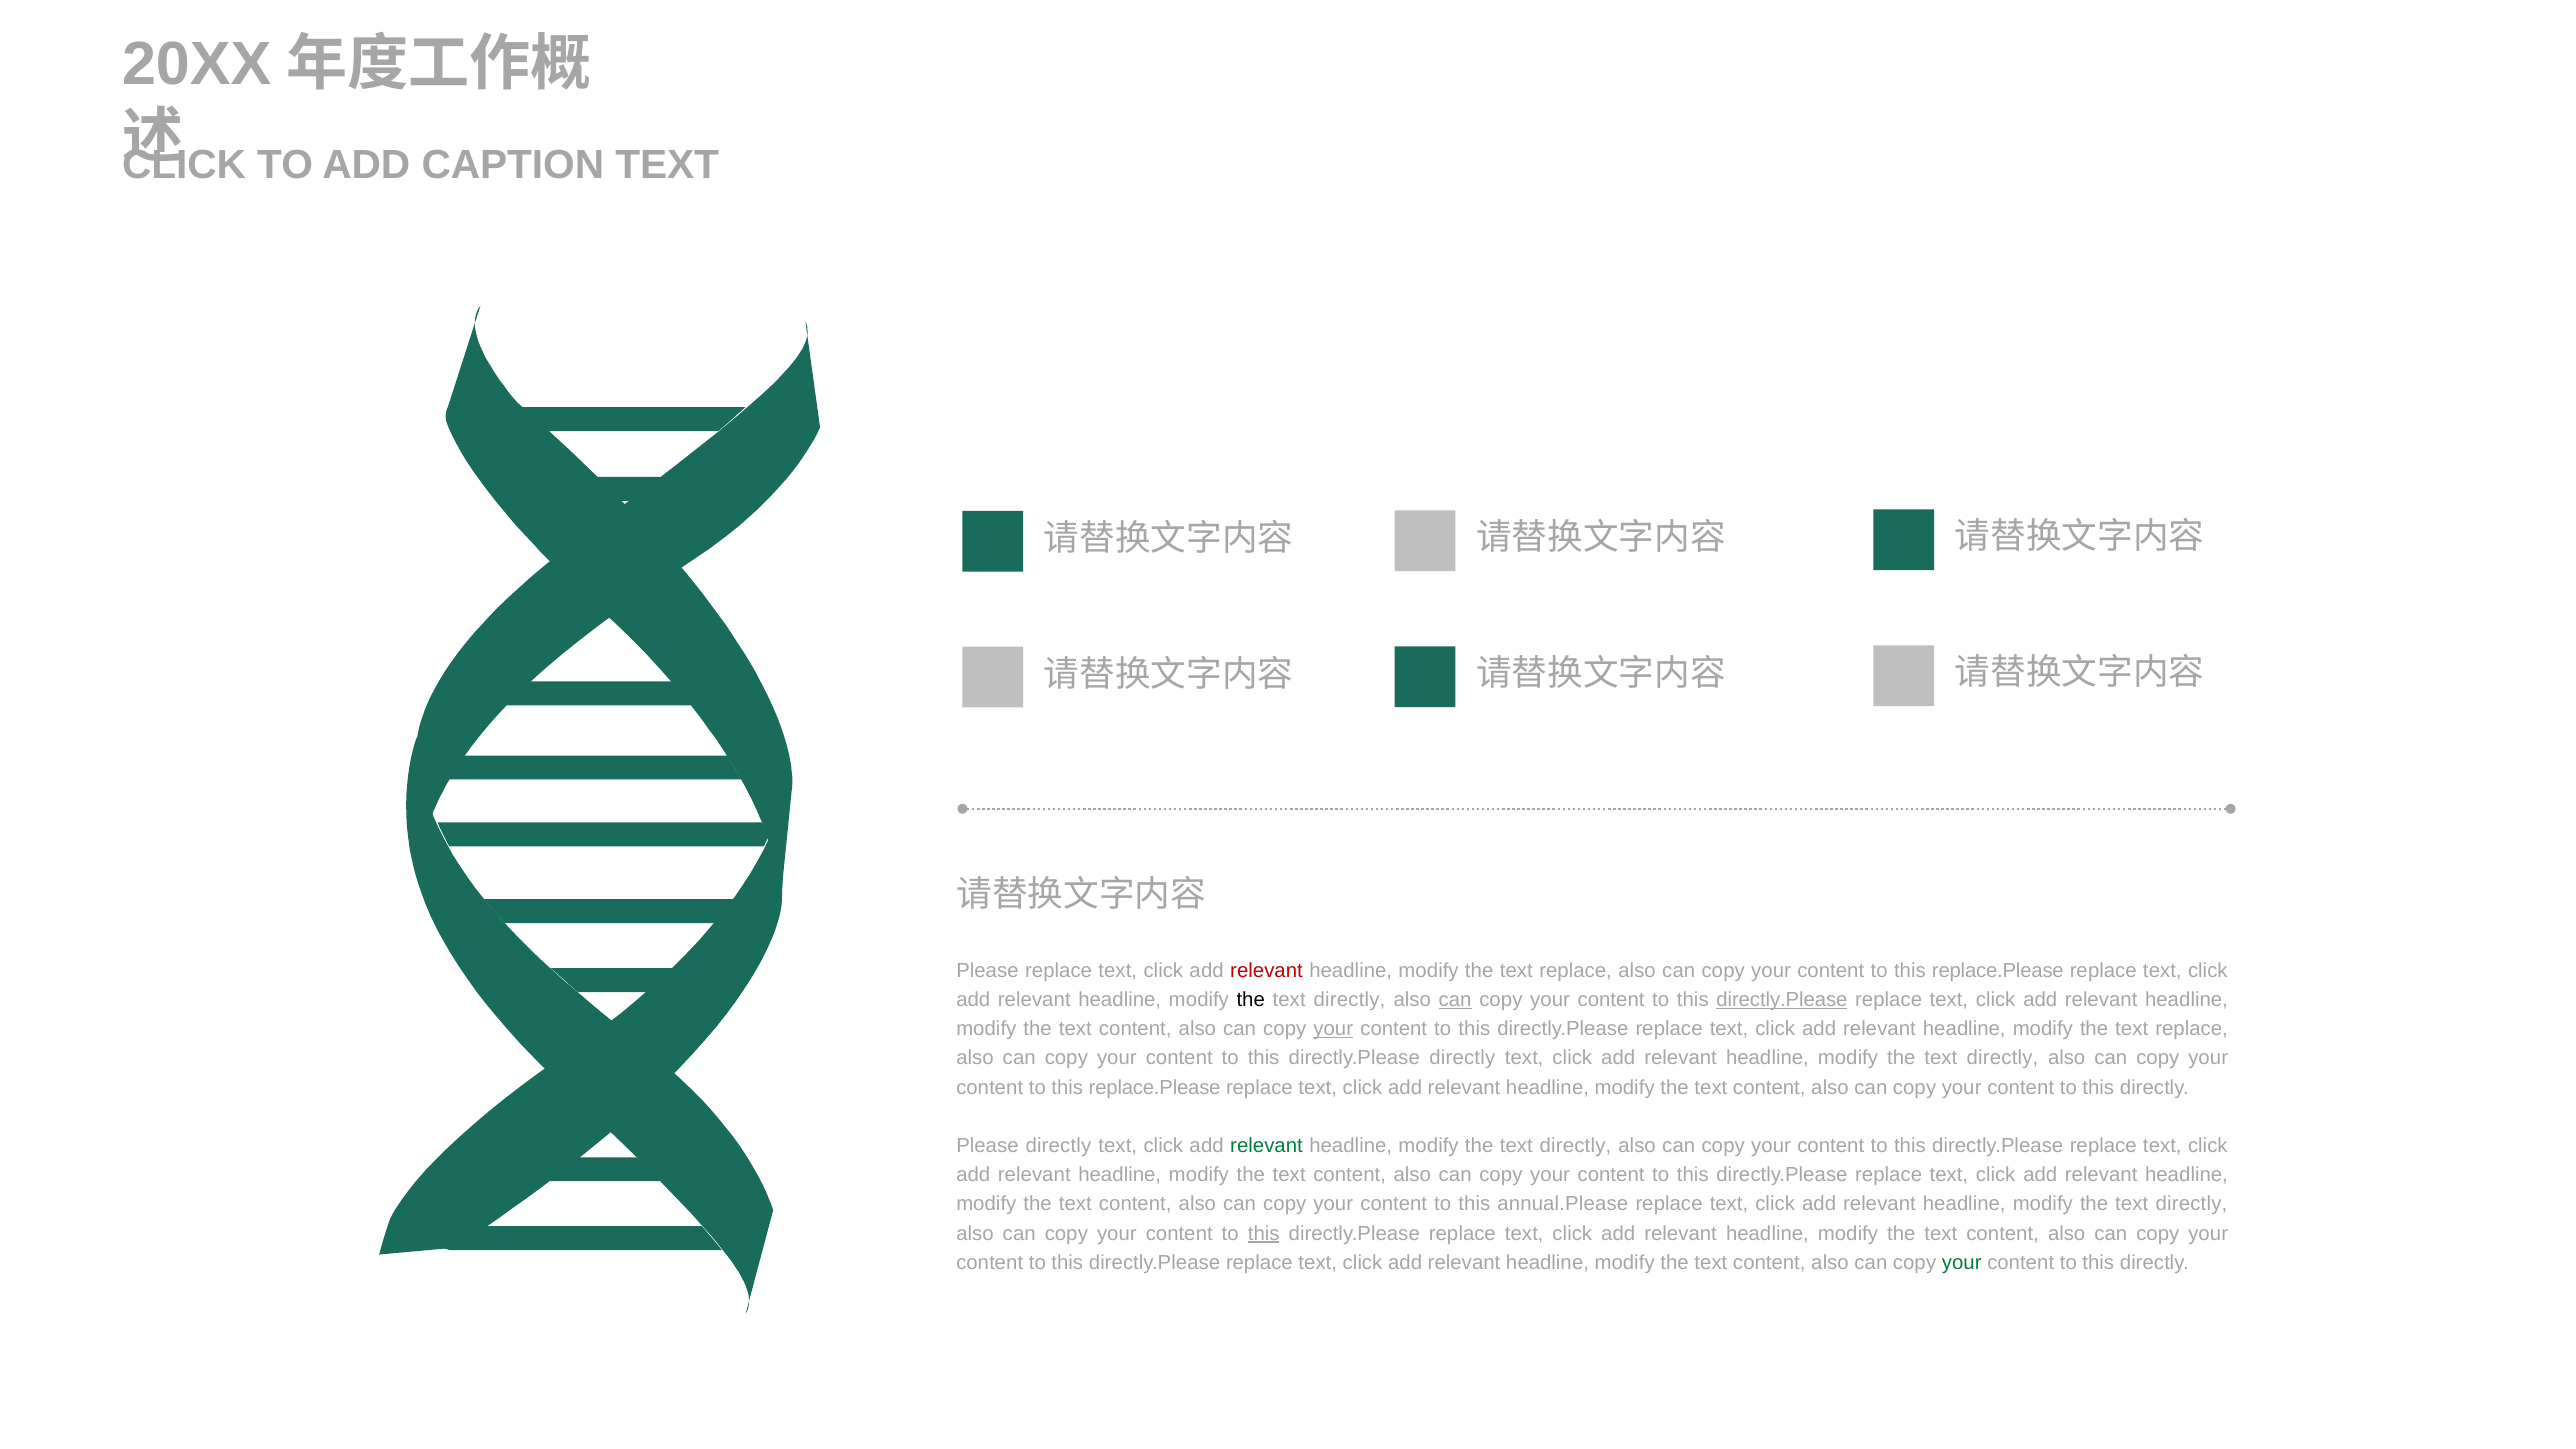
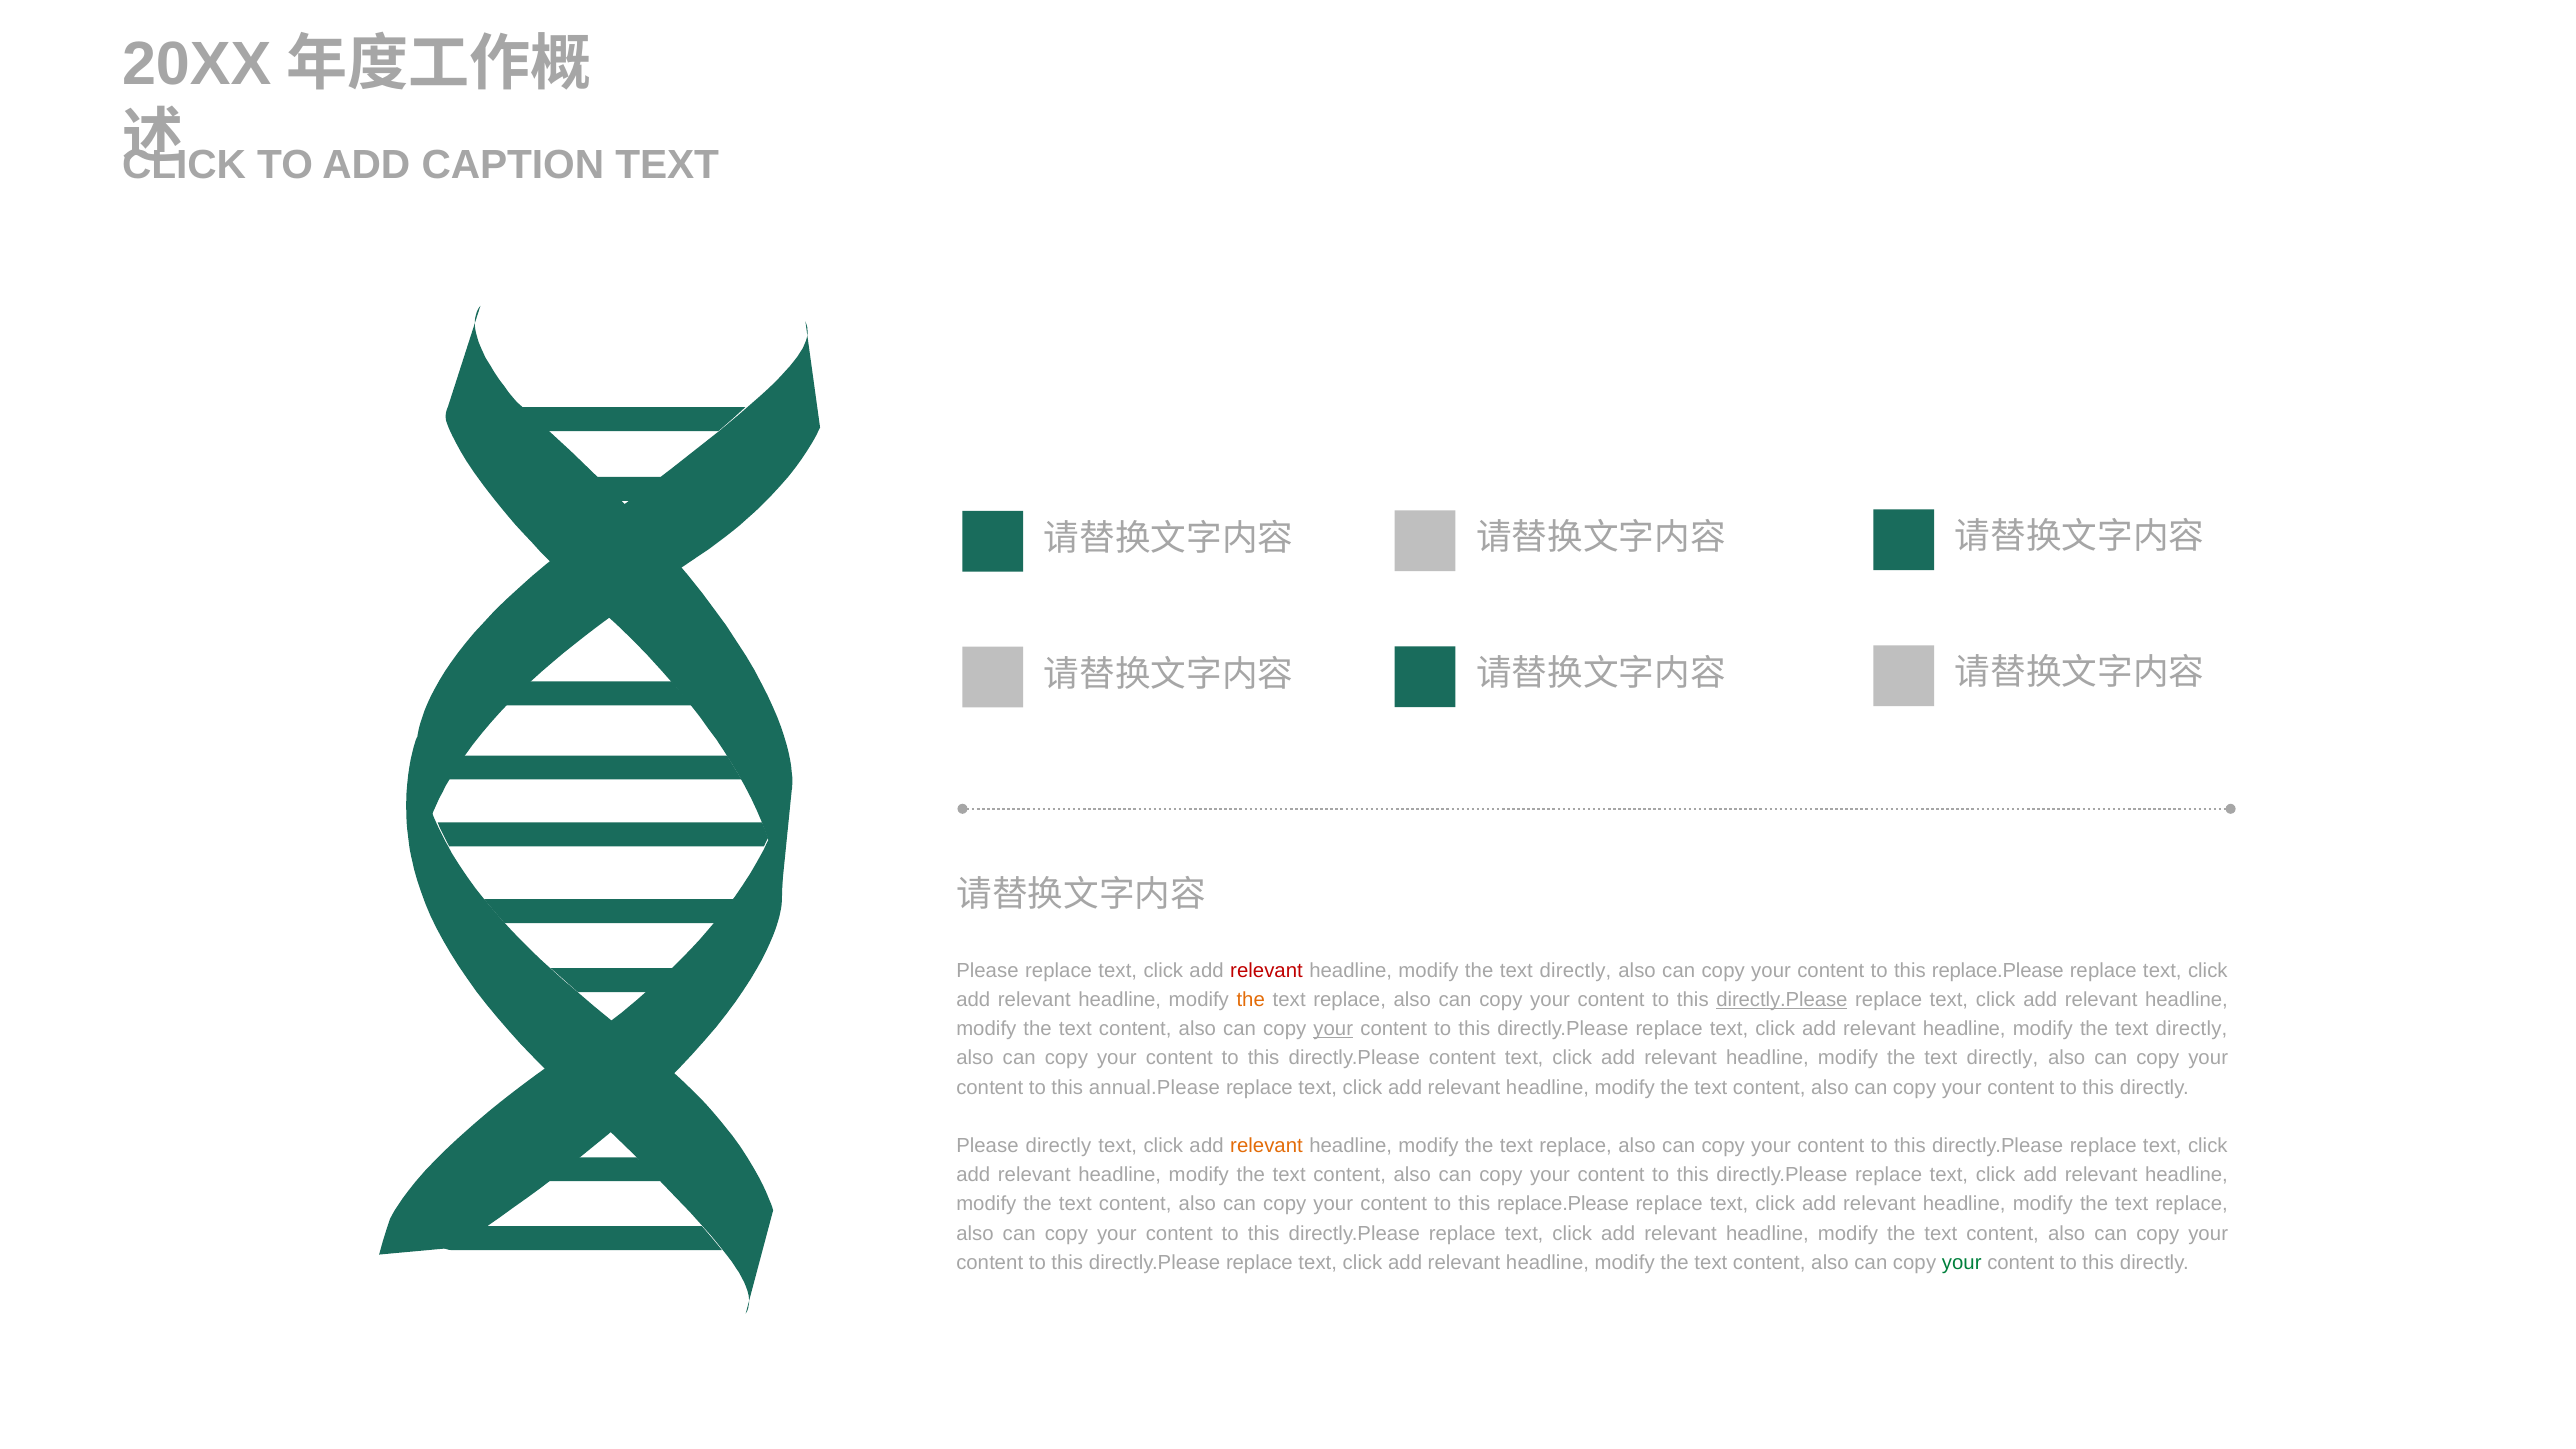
replace: replace -> directly (1575, 970)
the colour: black -> orange (1251, 1000)
directly: directly -> replace (1350, 1000)
can underline: present -> none (1455, 1000)
replace: replace -> directly (2191, 1029)
directly.Please directly: directly -> content (1462, 1058)
replace.Please: replace.Please -> annual.Please (1154, 1087)
relevant colour: green -> orange (1267, 1146)
directly: directly -> replace (1576, 1146)
annual.Please: annual.Please -> replace.Please (1563, 1204)
directly: directly -> replace (2192, 1204)
this underline: present -> none (1264, 1233)
